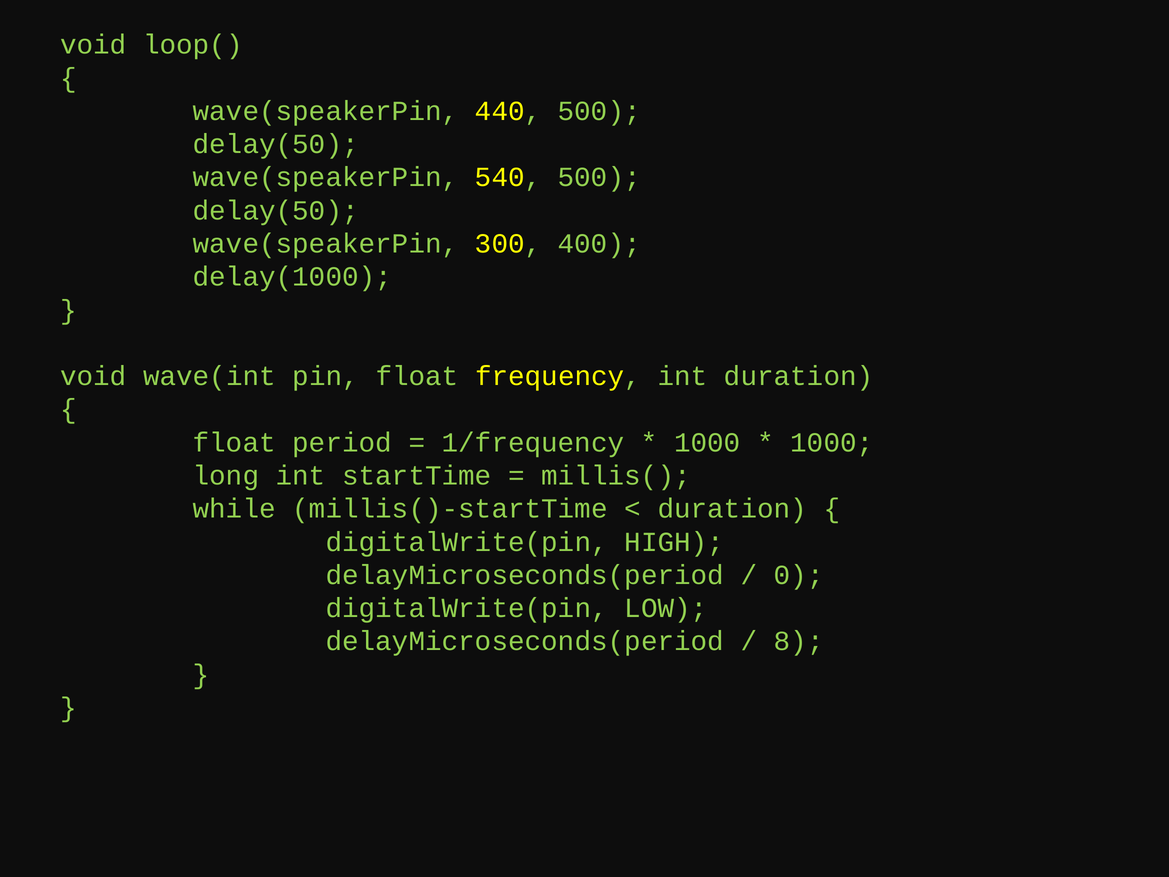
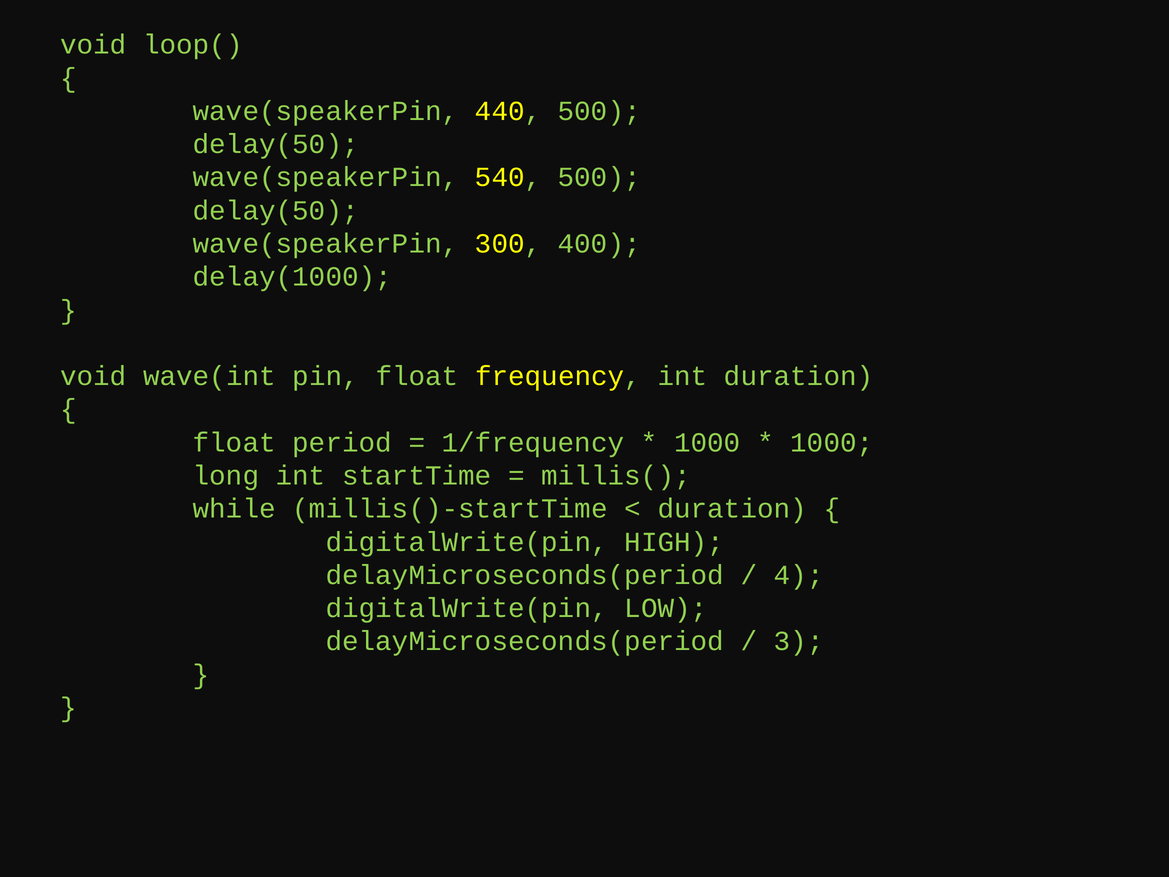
0: 0 -> 4 (799, 575)
8: 8 -> 3 (799, 641)
